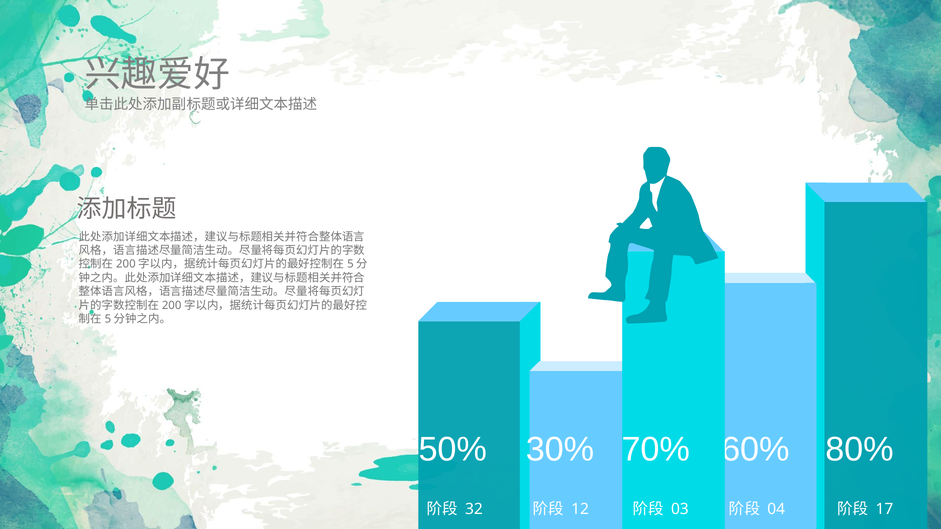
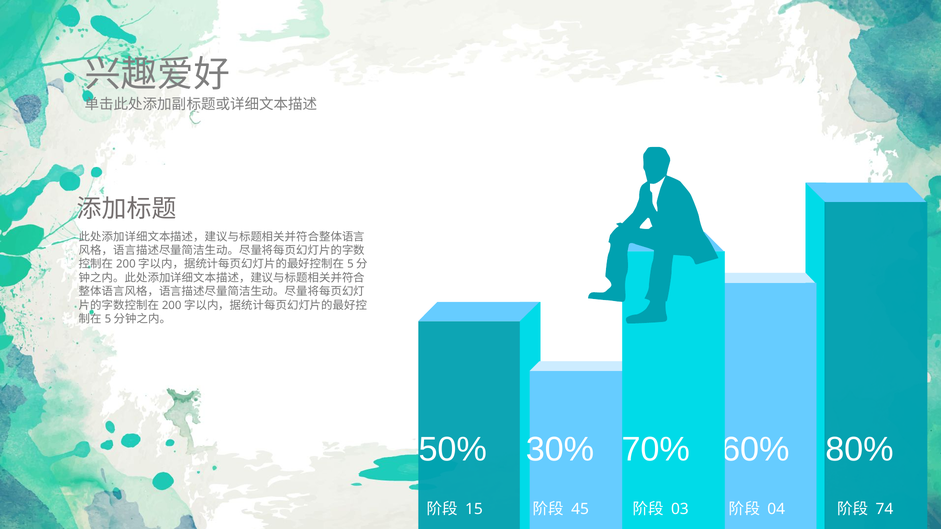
32: 32 -> 15 (474, 509)
12: 12 -> 45 (580, 509)
17: 17 -> 74 (884, 509)
